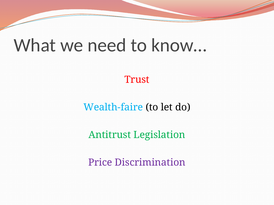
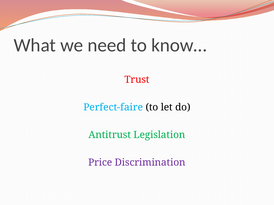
Wealth-faire: Wealth-faire -> Perfect-faire (113, 107)
